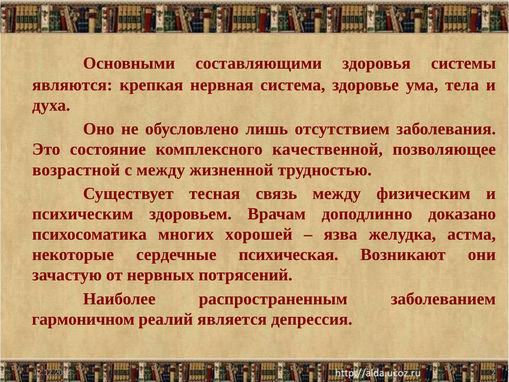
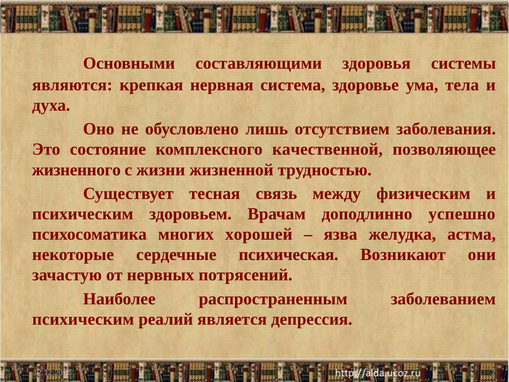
возрастной: возрастной -> жизненного (76, 170)
с между: между -> жизни (161, 170)
доказано: доказано -> успешно (462, 214)
гармоничном: гармоничном -> психическим (83, 319)
